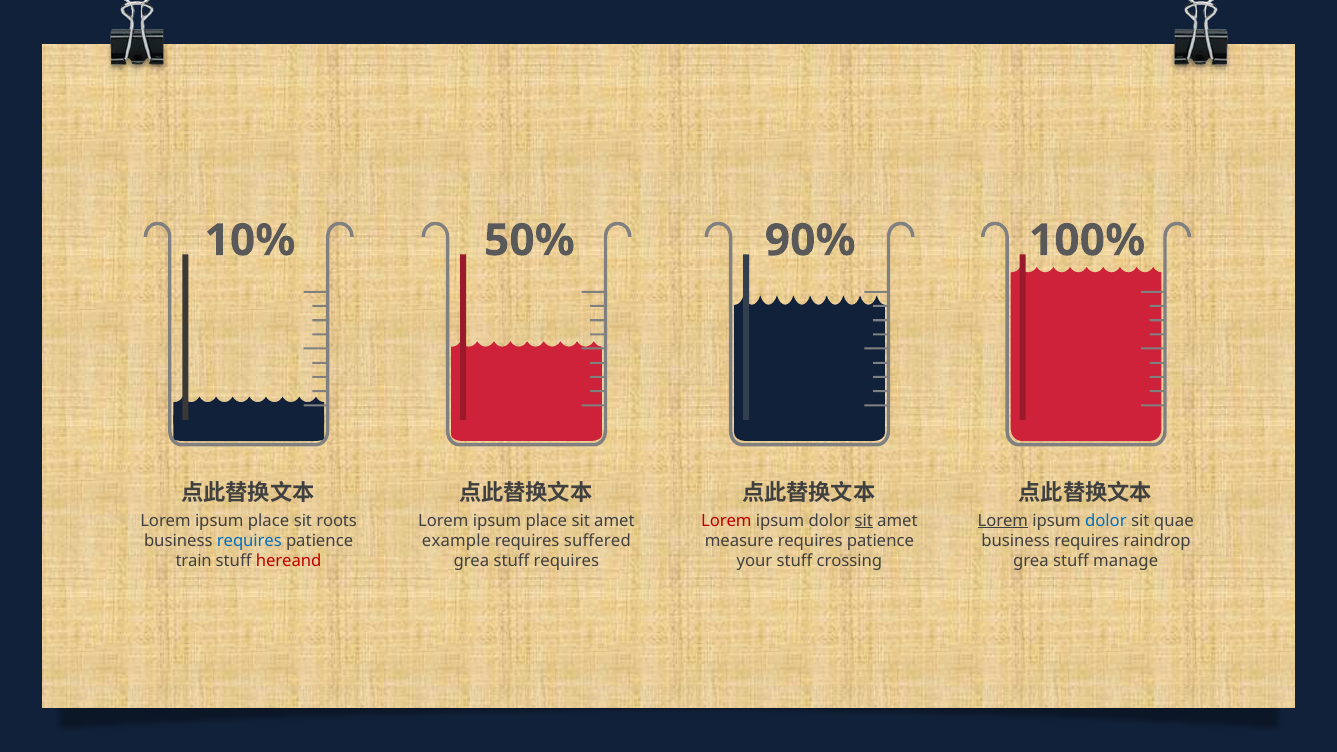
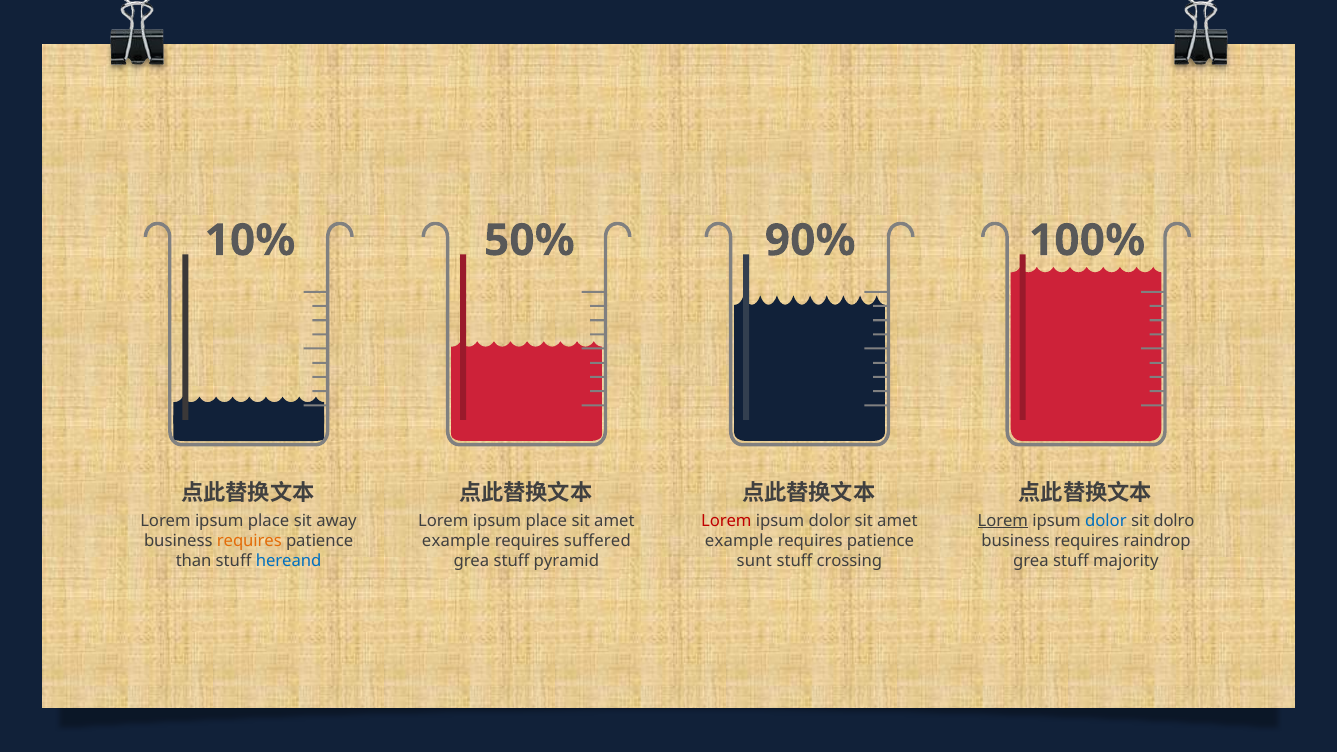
roots: roots -> away (337, 521)
sit underline: present -> none (864, 521)
quae: quae -> dolro (1174, 521)
requires colour: blue -> orange (249, 541)
measure: measure -> example (739, 541)
train: train -> than (194, 561)
hereand colour: red -> blue (289, 561)
stuff requires: requires -> pyramid (566, 561)
your: your -> sunt (754, 561)
manage: manage -> majority (1126, 561)
